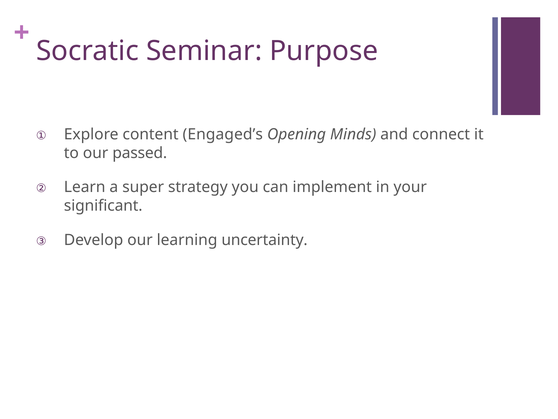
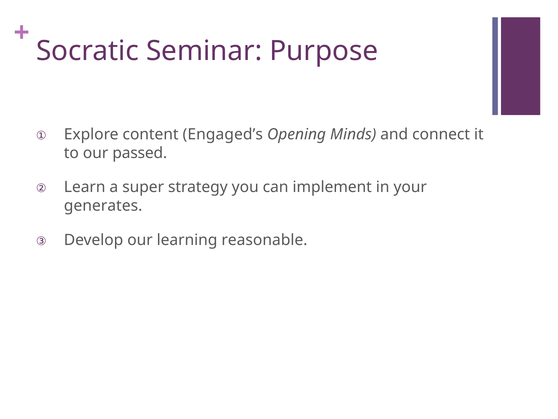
significant: significant -> generates (103, 205)
uncertainty: uncertainty -> reasonable (264, 240)
